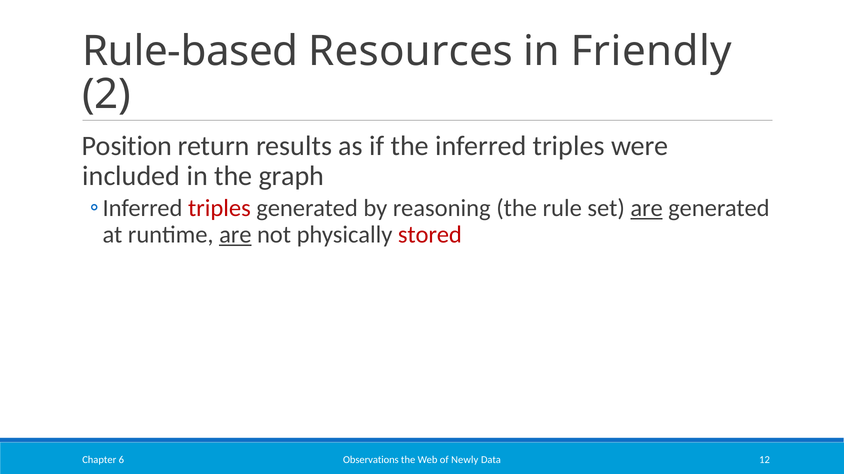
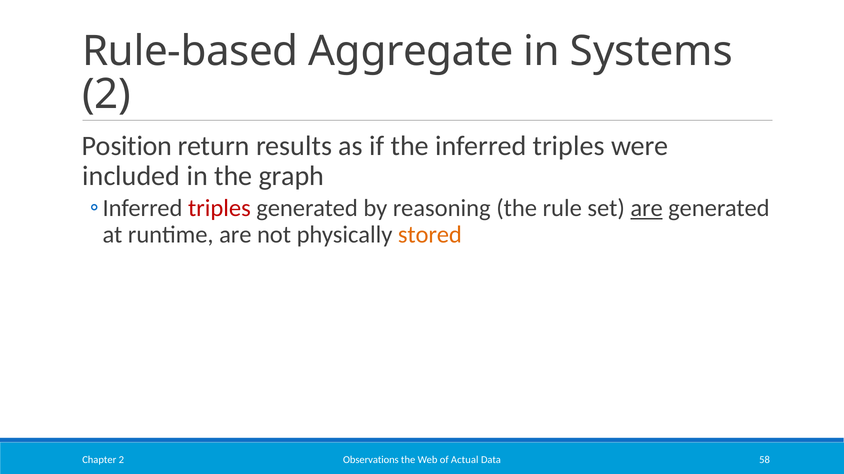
Resources: Resources -> Aggregate (411, 52)
Friendly: Friendly -> Systems (652, 52)
are underline: present -> none (235, 235)
stored colour: red -> orange (430, 235)
Newly: Newly -> Actual (465, 460)
12: 12 -> 58 (765, 460)
Chapter 6: 6 -> 2 (121, 461)
